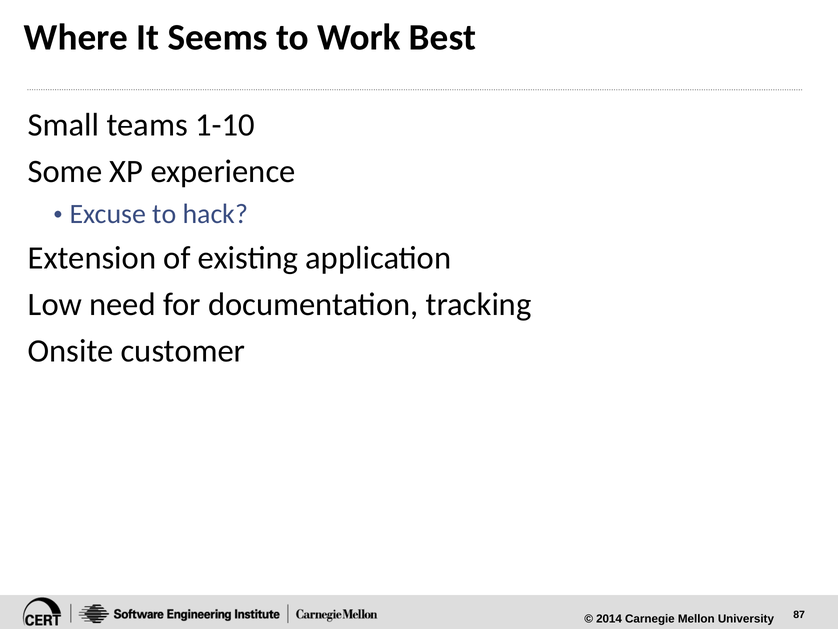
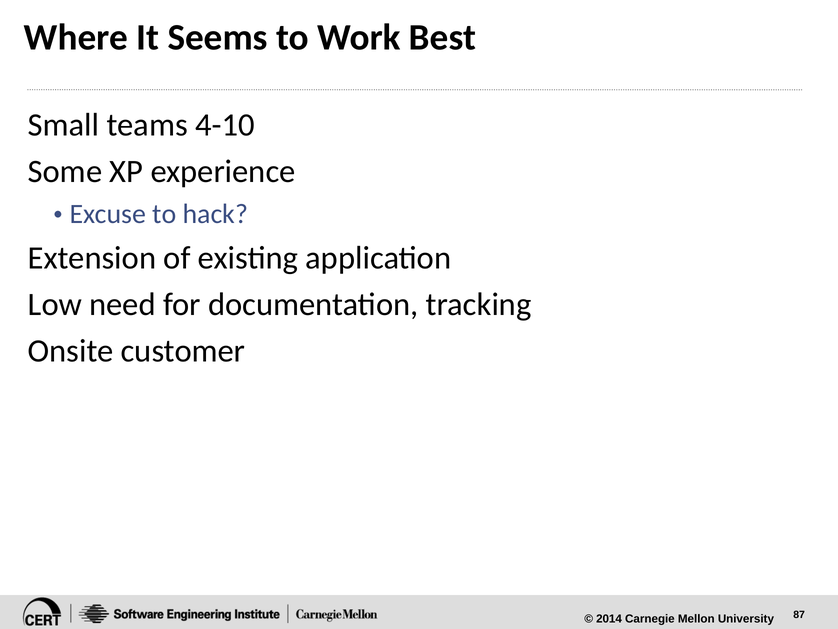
1-10: 1-10 -> 4-10 (225, 125)
